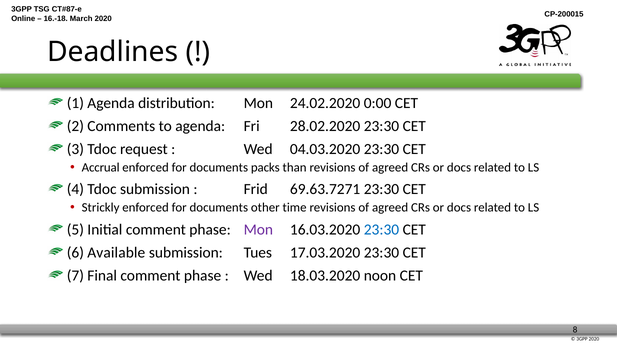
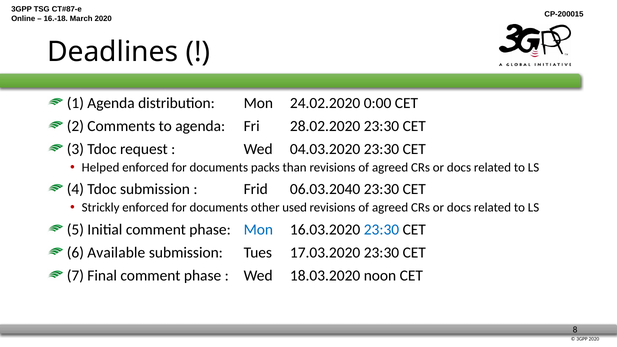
Accrual: Accrual -> Helped (101, 168)
69.63.7271: 69.63.7271 -> 06.03.2040 (325, 189)
time: time -> used (295, 208)
Mon colour: purple -> blue (258, 229)
